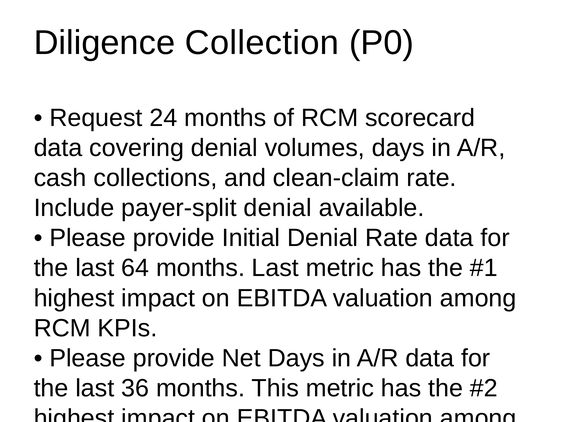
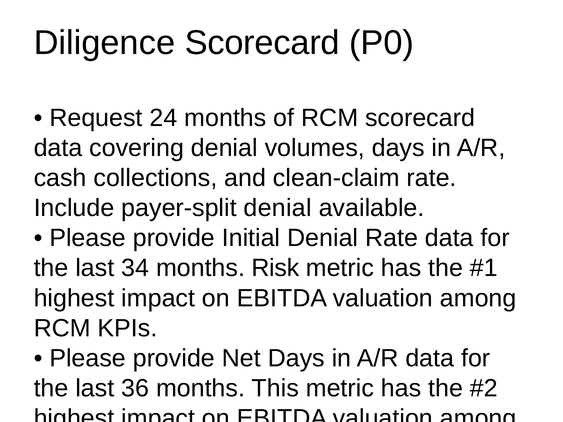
Diligence Collection: Collection -> Scorecard (262, 43)
64: 64 -> 34 (135, 268)
months Last: Last -> Risk (275, 268)
